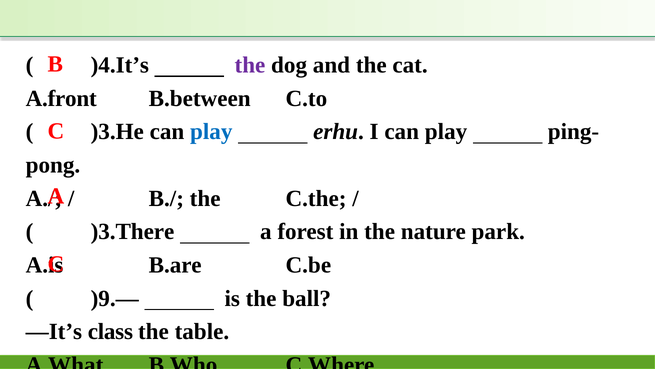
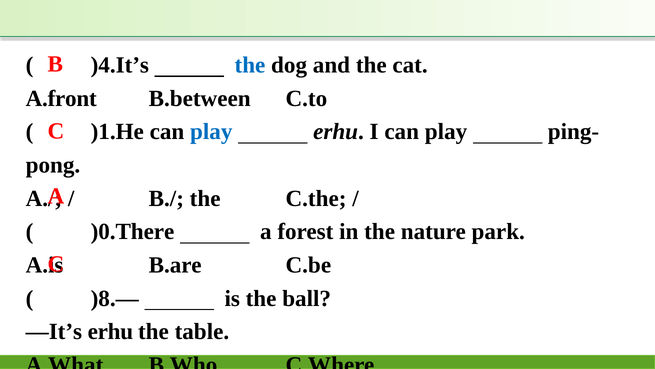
the colour: purple -> blue (250, 65)
)3.He: )3.He -> )1.He (117, 132)
)3.There: )3.There -> )0.There (132, 231)
)9.—: )9.— -> )8.— (115, 298)
—It’s class: class -> erhu (110, 331)
